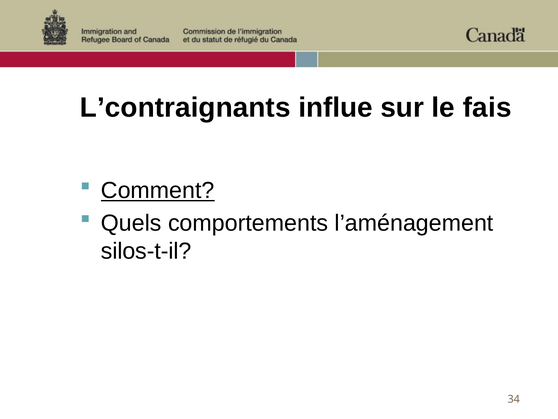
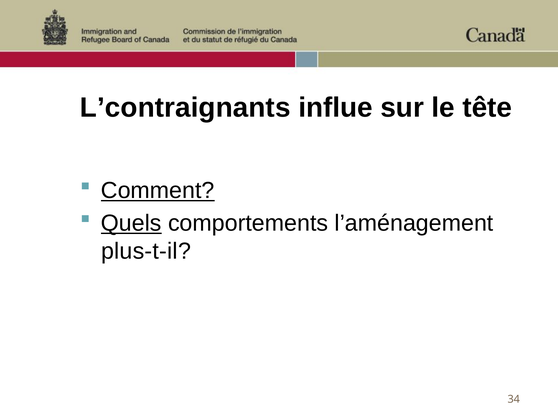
fais: fais -> tête (487, 107)
Quels underline: none -> present (131, 223)
silos-t-il: silos-t-il -> plus-t-il (146, 251)
